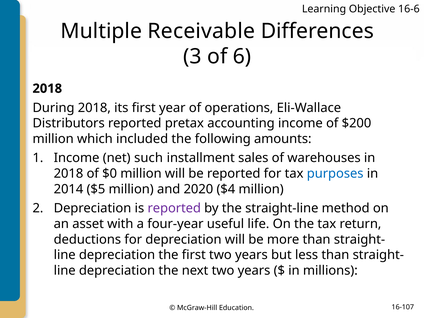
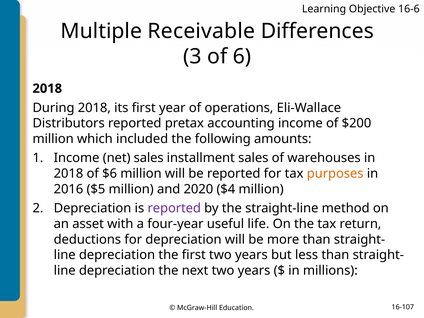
net such: such -> sales (149, 158)
$0: $0 -> $6 (110, 174)
purposes colour: blue -> orange (335, 174)
2014: 2014 -> 2016 (68, 189)
